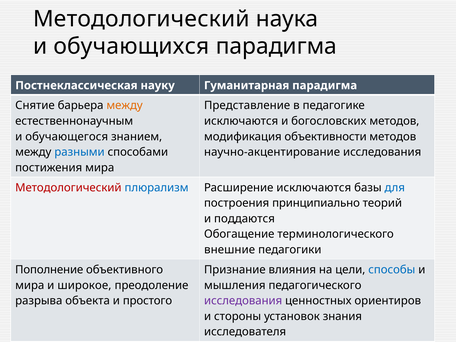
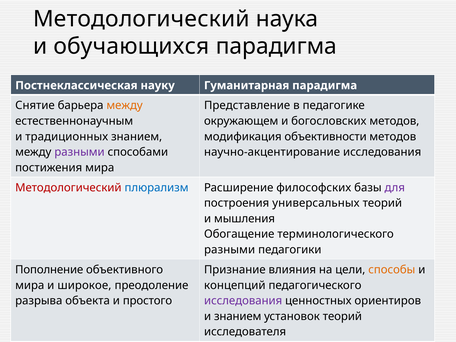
исключаются: исключаются -> окружающем (241, 121)
обучающегося: обучающегося -> традиционных (67, 137)
разными colour: blue -> purple (80, 152)
Расширение исключаются: исключаются -> философских (314, 188)
для colour: blue -> purple (395, 188)
принципиально: принципиально -> универсальных (316, 203)
поддаются: поддаются -> мышления (245, 219)
внешние: внешние -> разными (230, 250)
способы colour: blue -> orange (392, 270)
мышления: мышления -> концепций (235, 285)
и стороны: стороны -> знанием (238, 316)
установок знания: знания -> теорий (342, 316)
